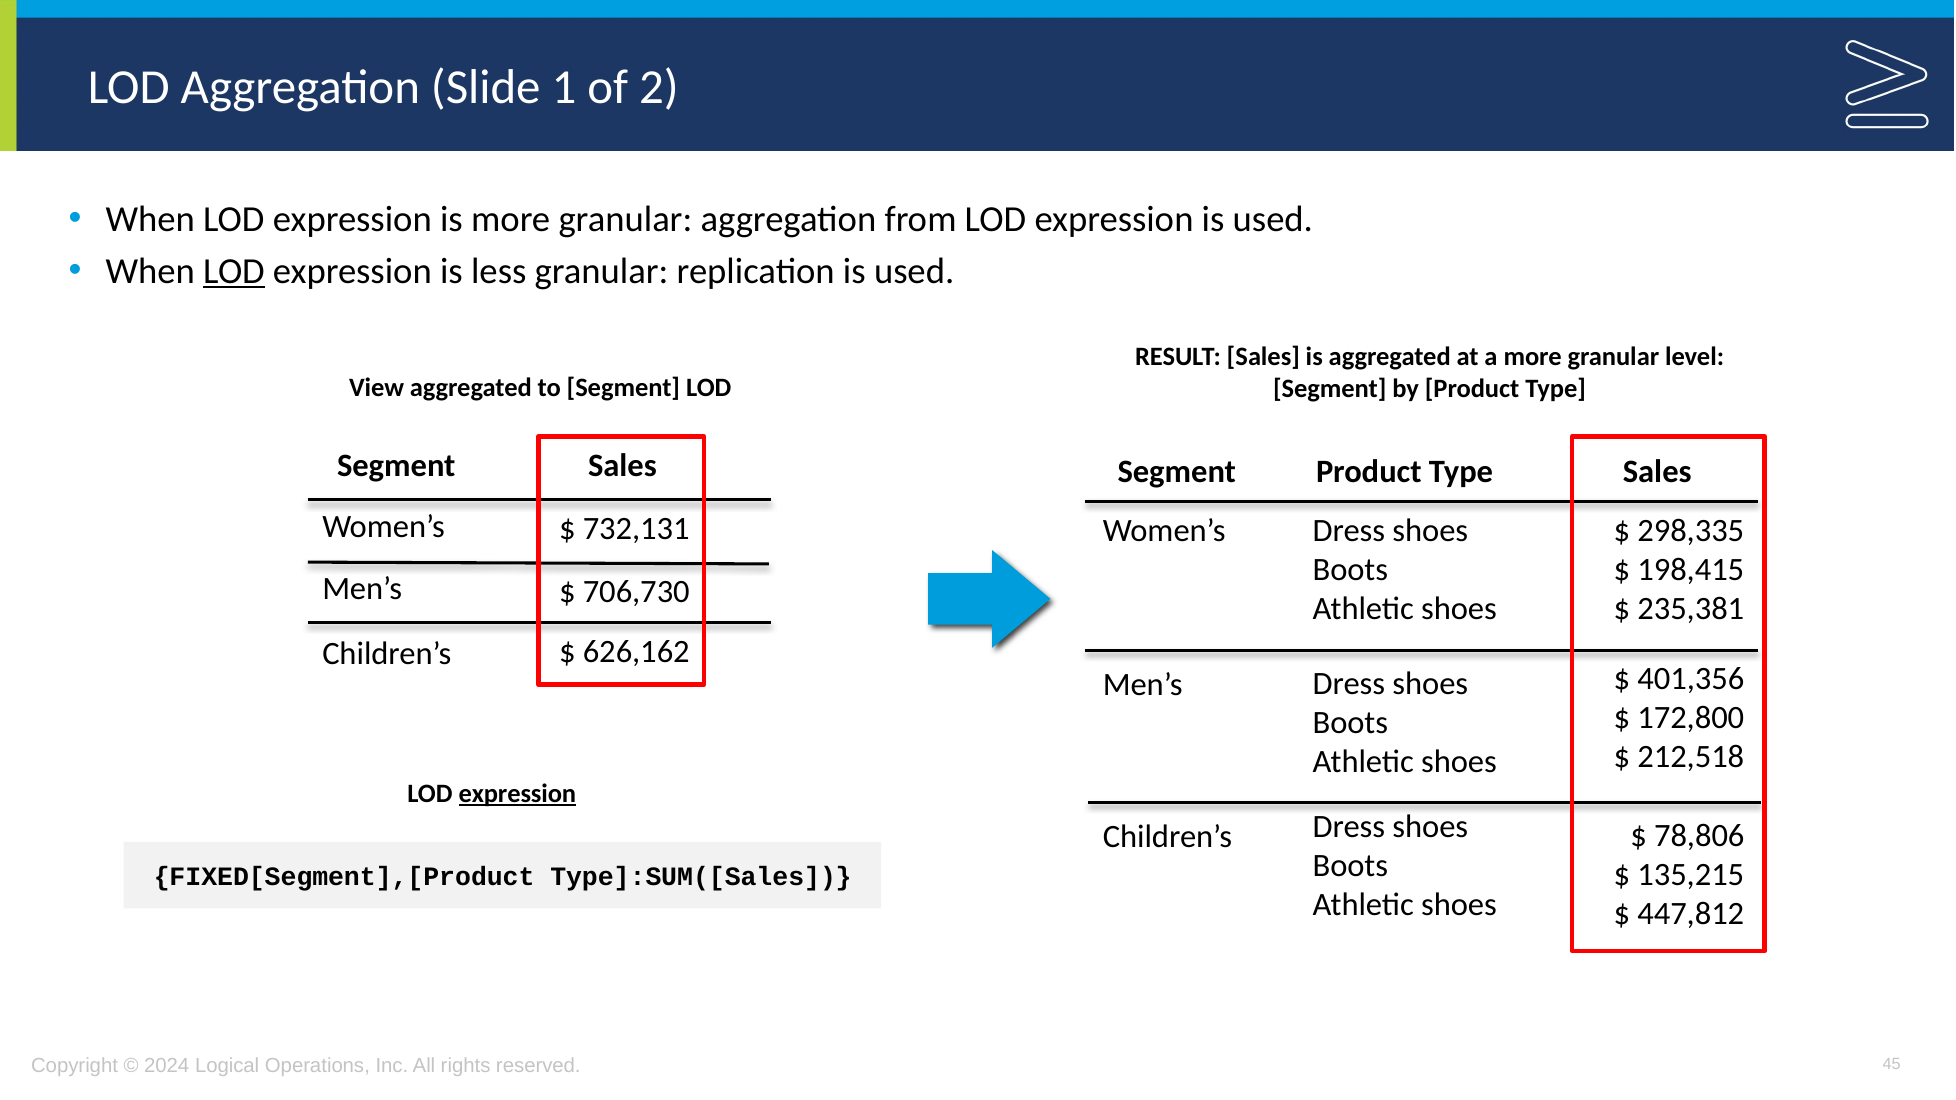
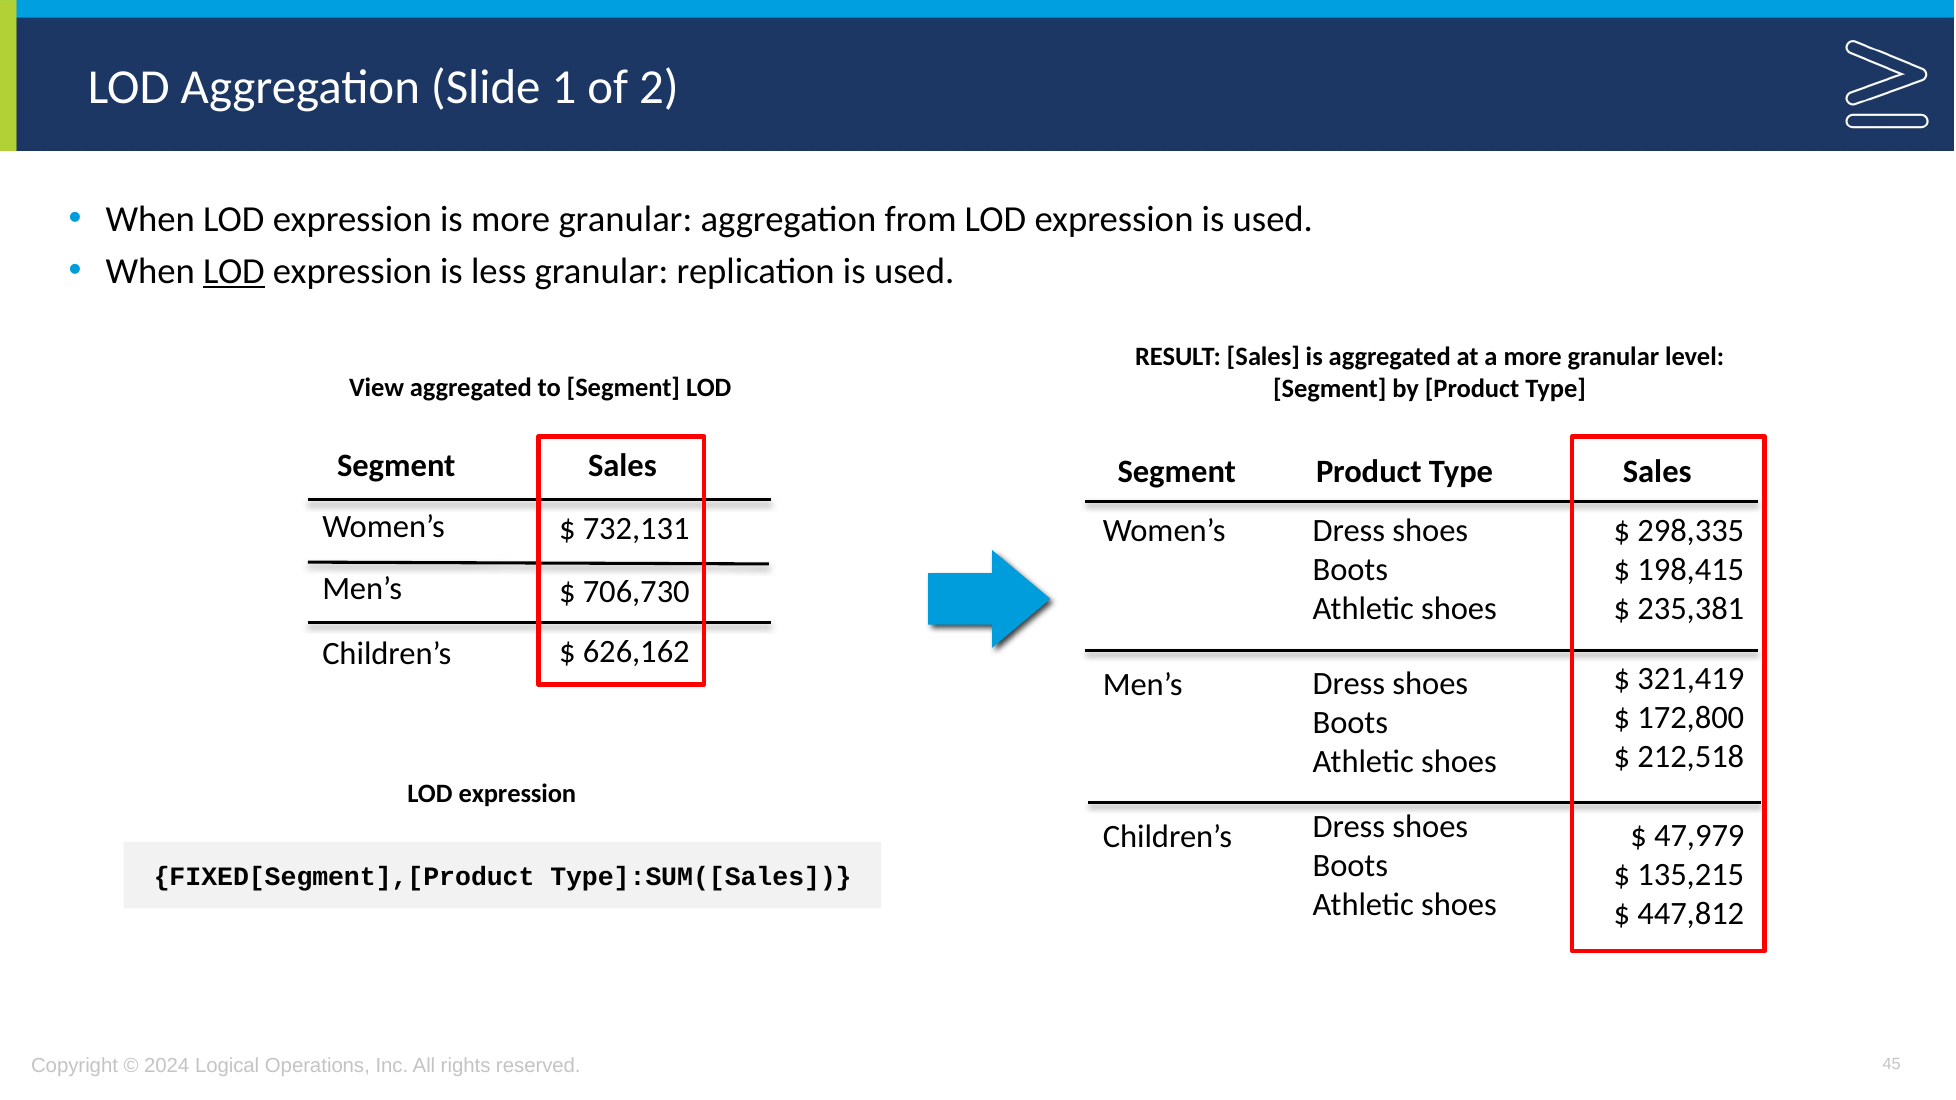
401,356: 401,356 -> 321,419 (1691, 679)
expression underline: present -> none (517, 794)
78,806: 78,806 -> 47,979 (1699, 835)
